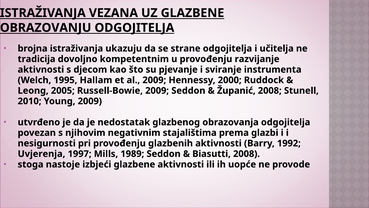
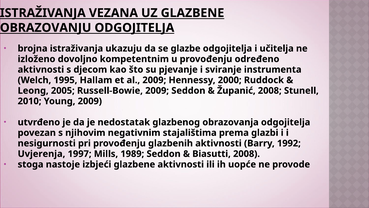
strane: strane -> glazbe (186, 48)
tradicija: tradicija -> izloženo (37, 59)
razvijanje: razvijanje -> određeno (257, 59)
